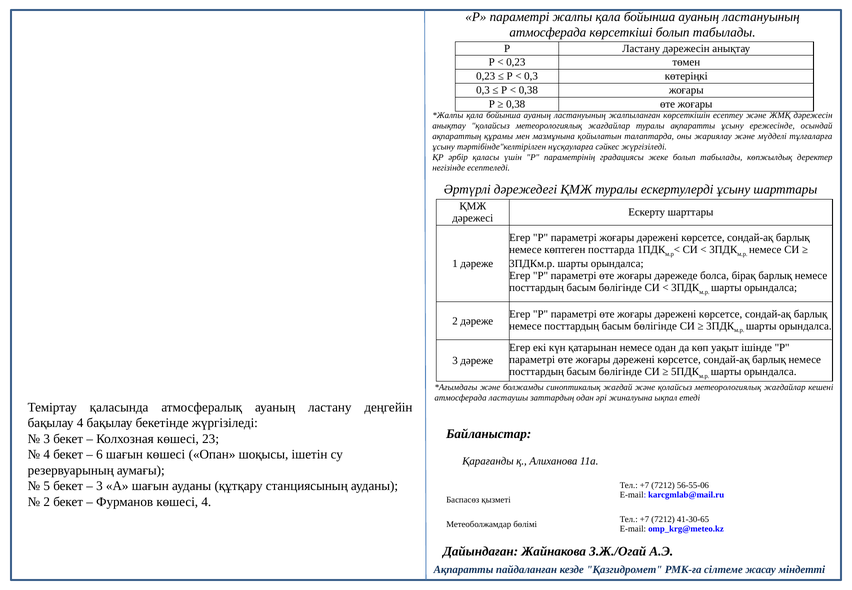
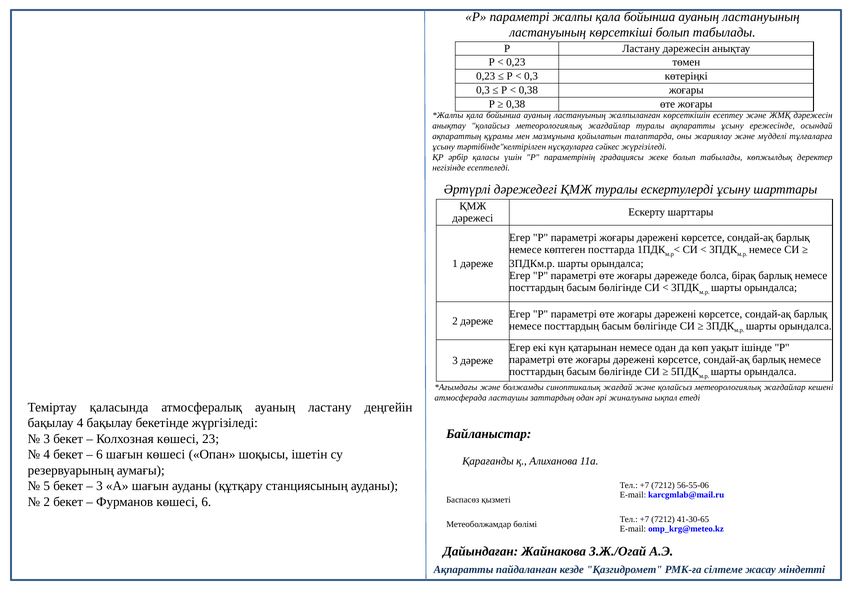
атмосферада: атмосферада -> ластануының (548, 32)
көшесі 4: 4 -> 6 (206, 502)
